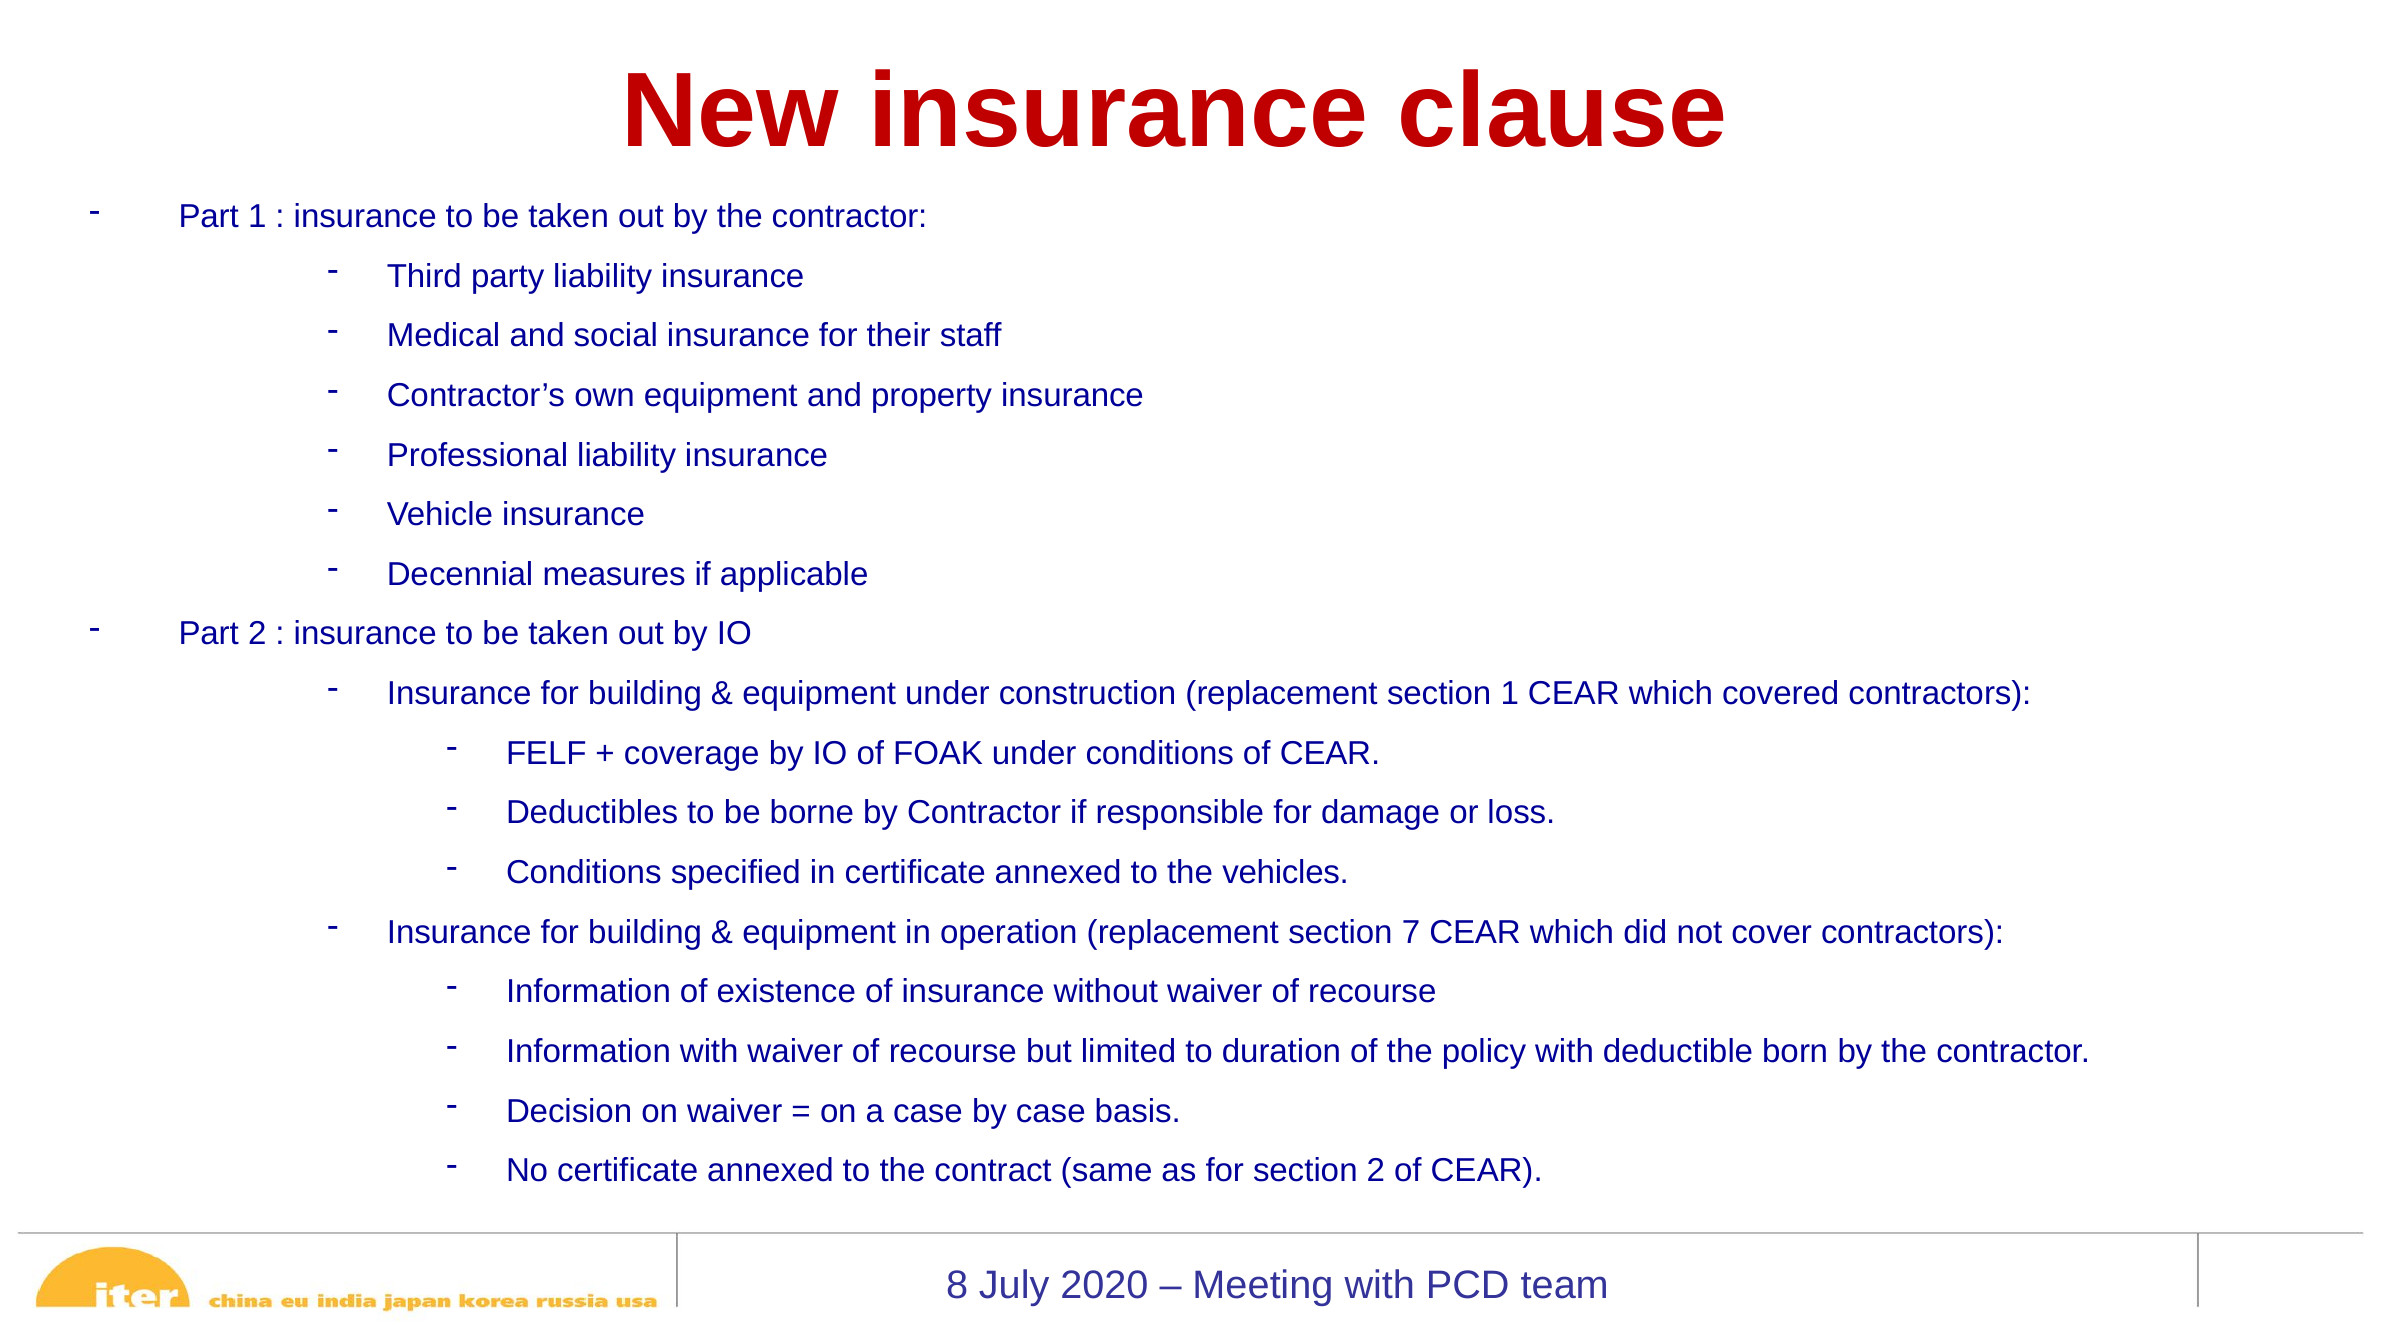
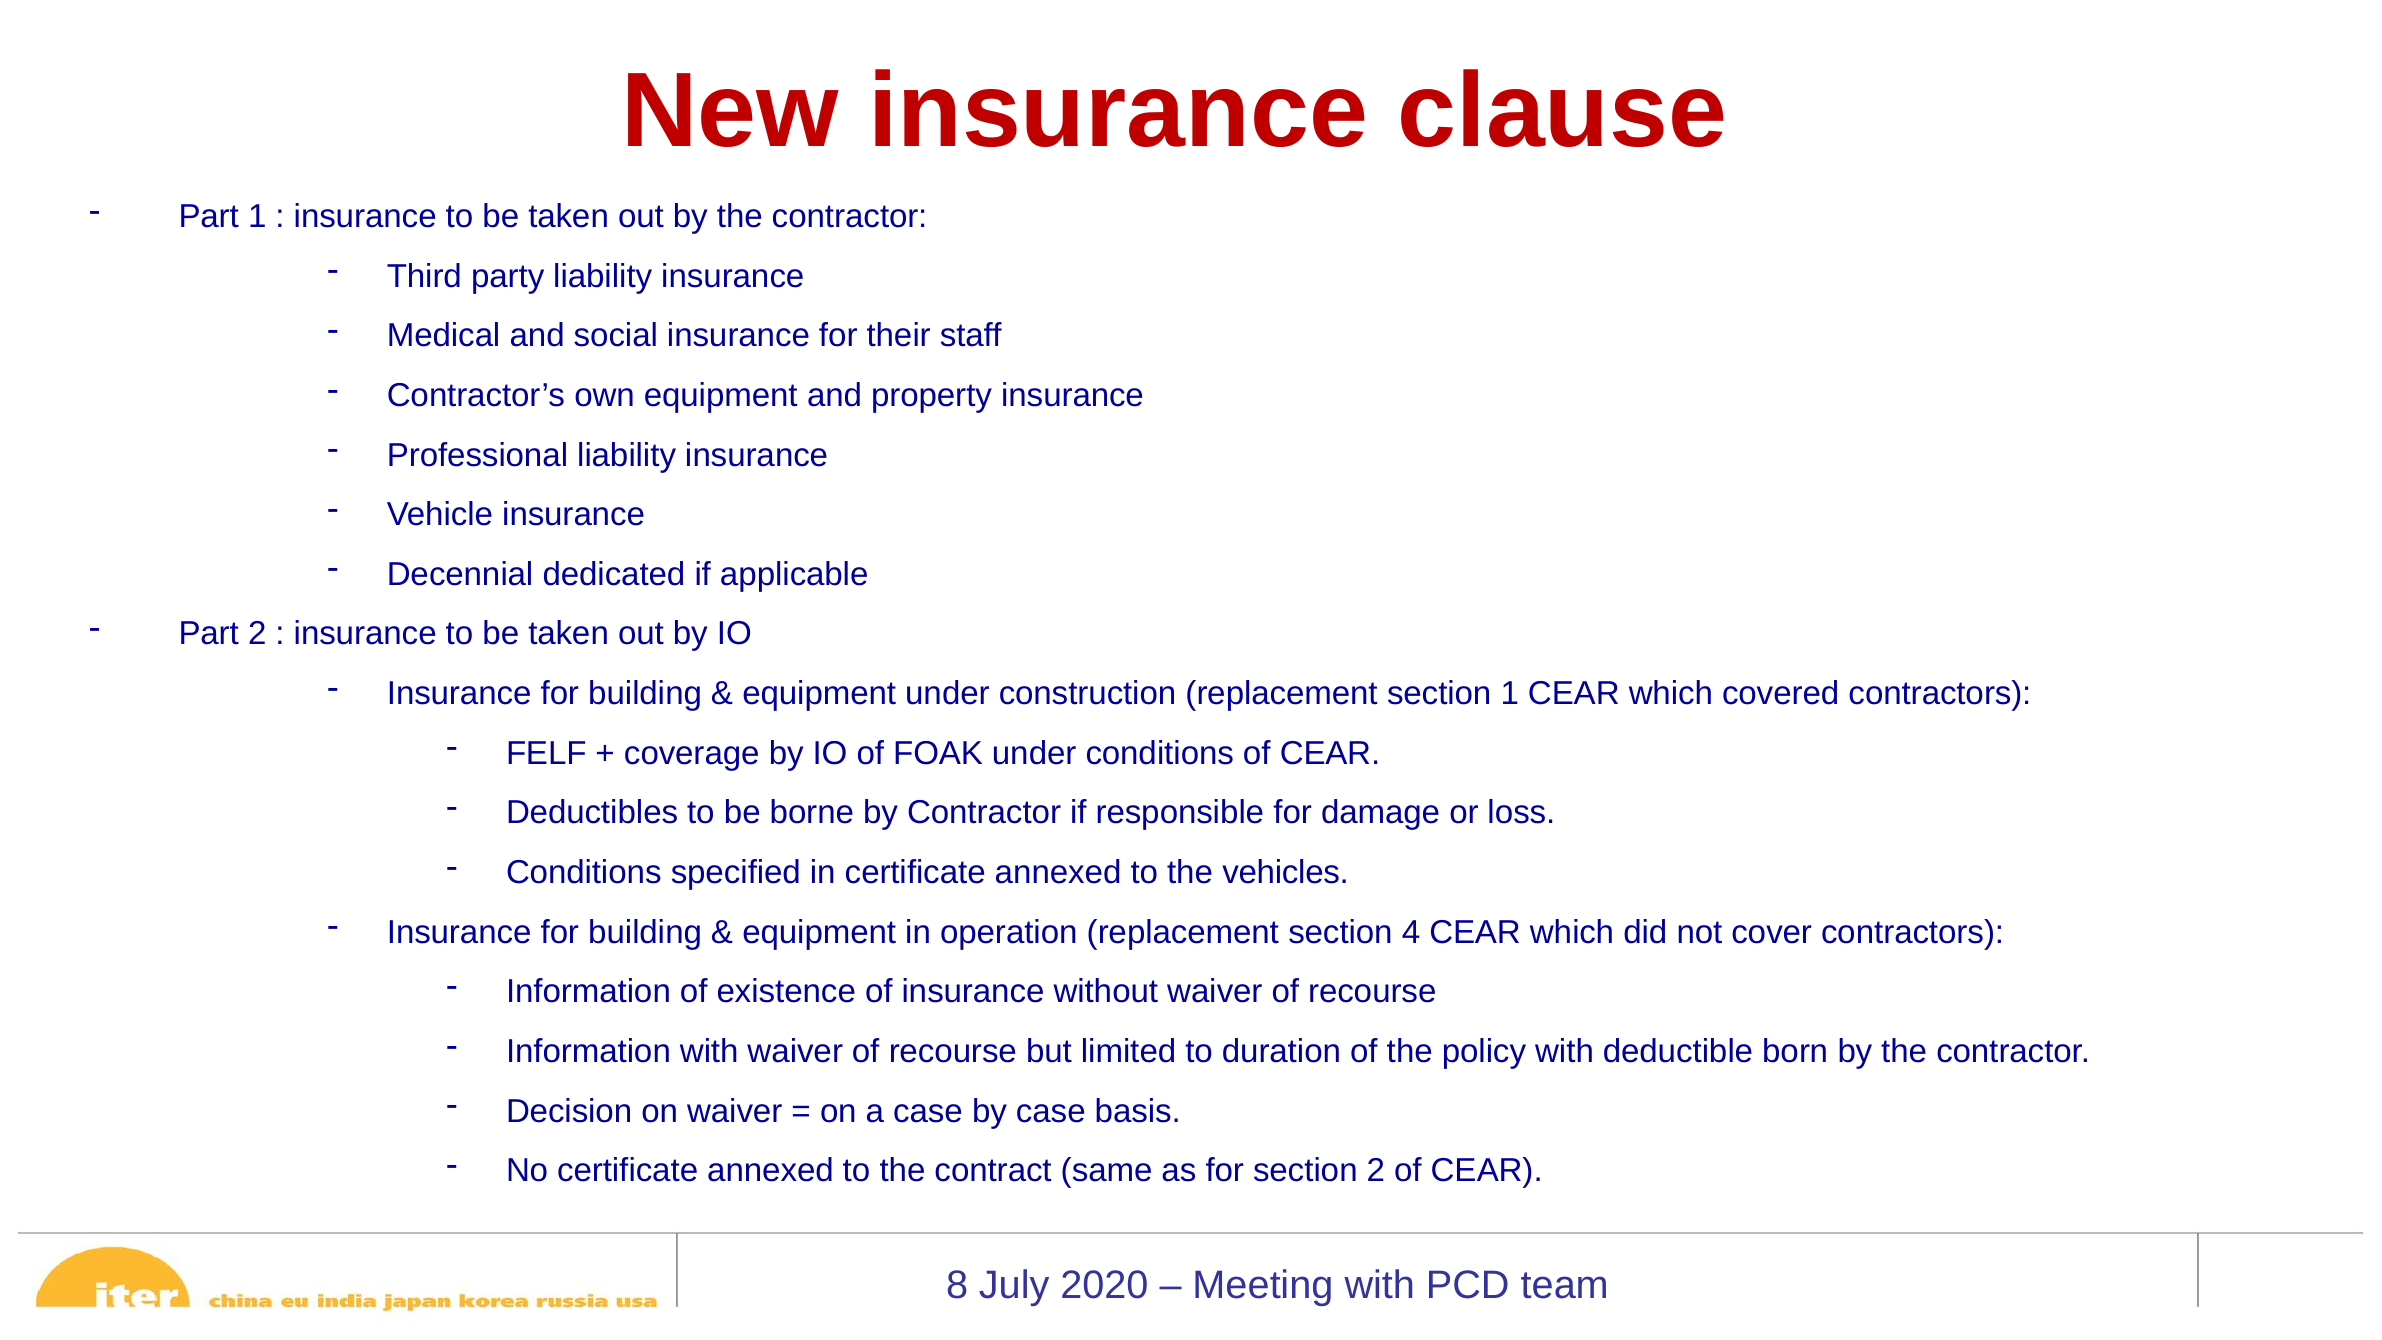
measures: measures -> dedicated (614, 574)
7: 7 -> 4 (1411, 932)
